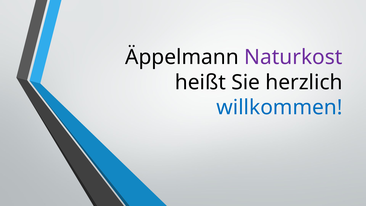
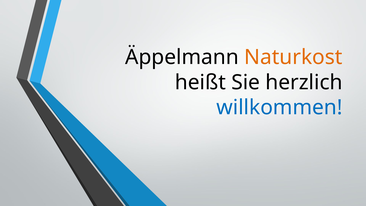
Naturkost colour: purple -> orange (293, 57)
